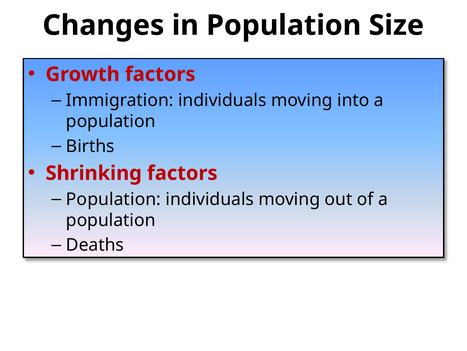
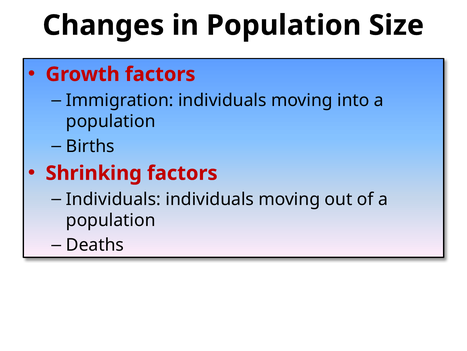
Population: Population -> Individuals (113, 199)
